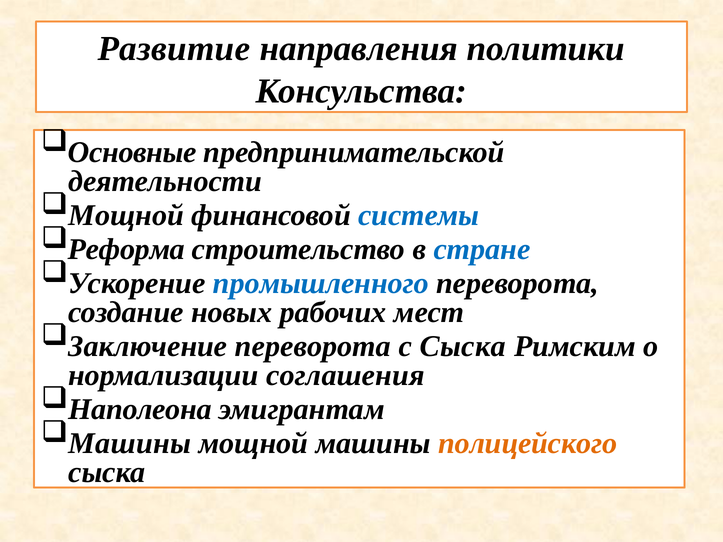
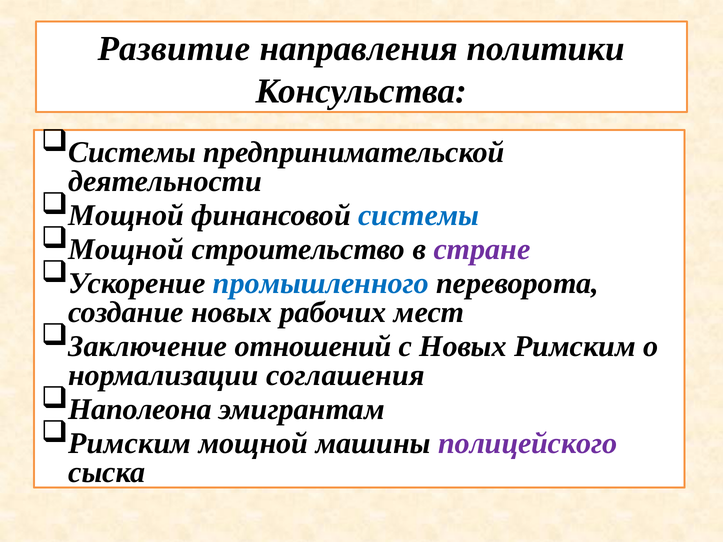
Основные: Основные -> Системы (132, 153)
Реформа: Реформа -> Мощной (126, 250)
стране colour: blue -> purple (482, 250)
Заключение переворота: переворота -> отношений (313, 347)
с Сыска: Сыска -> Новых (463, 347)
Машины: Машины -> Римским (130, 444)
полицейского colour: orange -> purple (528, 444)
